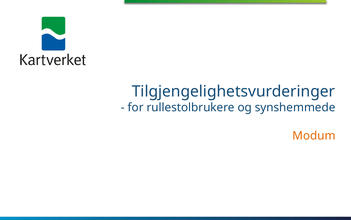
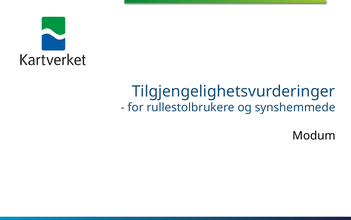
Modum colour: orange -> black (314, 135)
